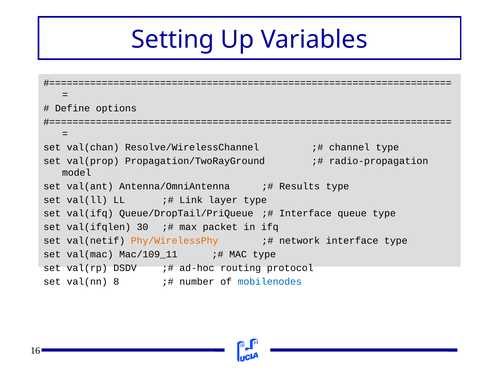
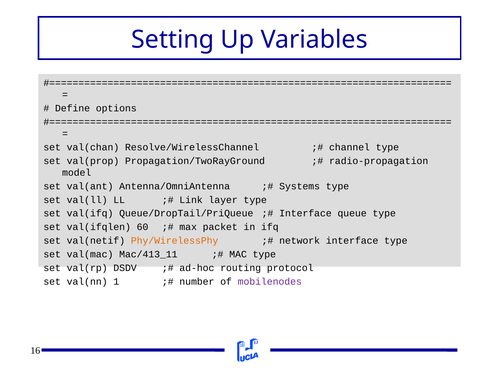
Results: Results -> Systems (300, 186)
30: 30 -> 60 (143, 227)
Mac/109_11: Mac/109_11 -> Mac/413_11 (148, 254)
8: 8 -> 1 (116, 281)
mobilenodes colour: blue -> purple (270, 281)
